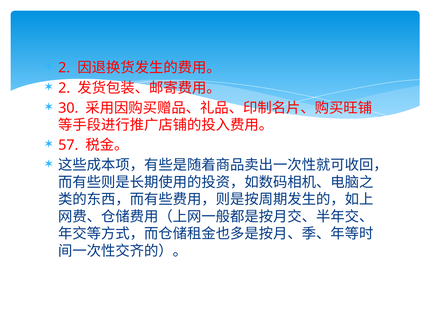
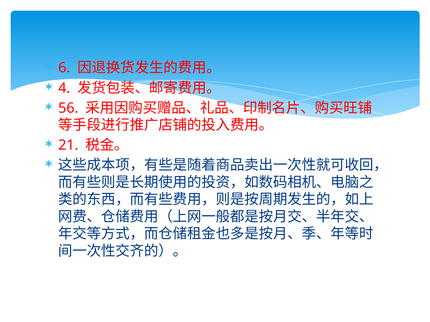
2: 2 -> 6 (64, 68)
2: 2 -> 4 (64, 88)
30: 30 -> 56 (68, 108)
57: 57 -> 21 (68, 145)
